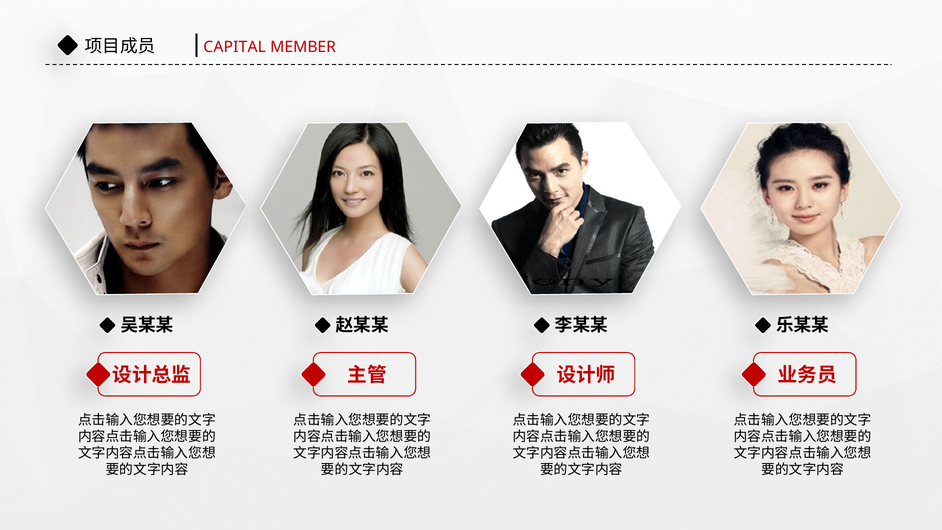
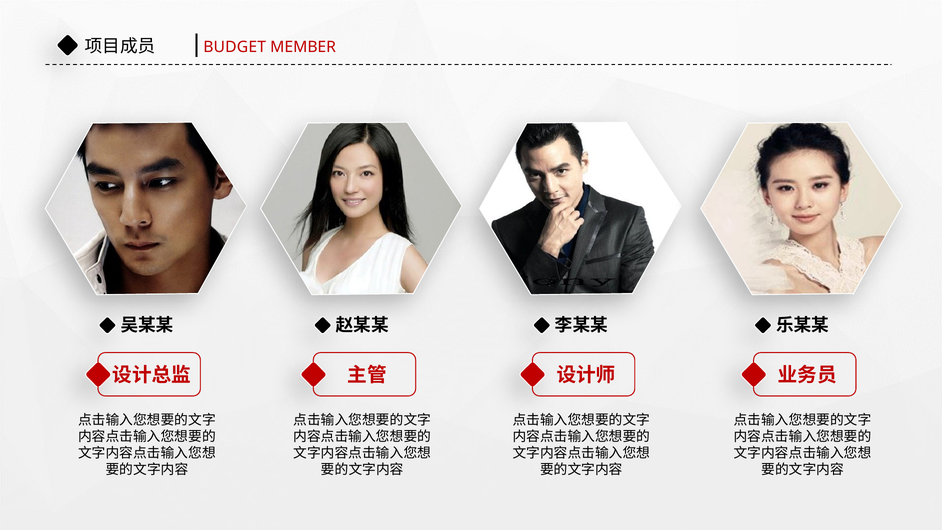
CAPITAL: CAPITAL -> BUDGET (235, 47)
